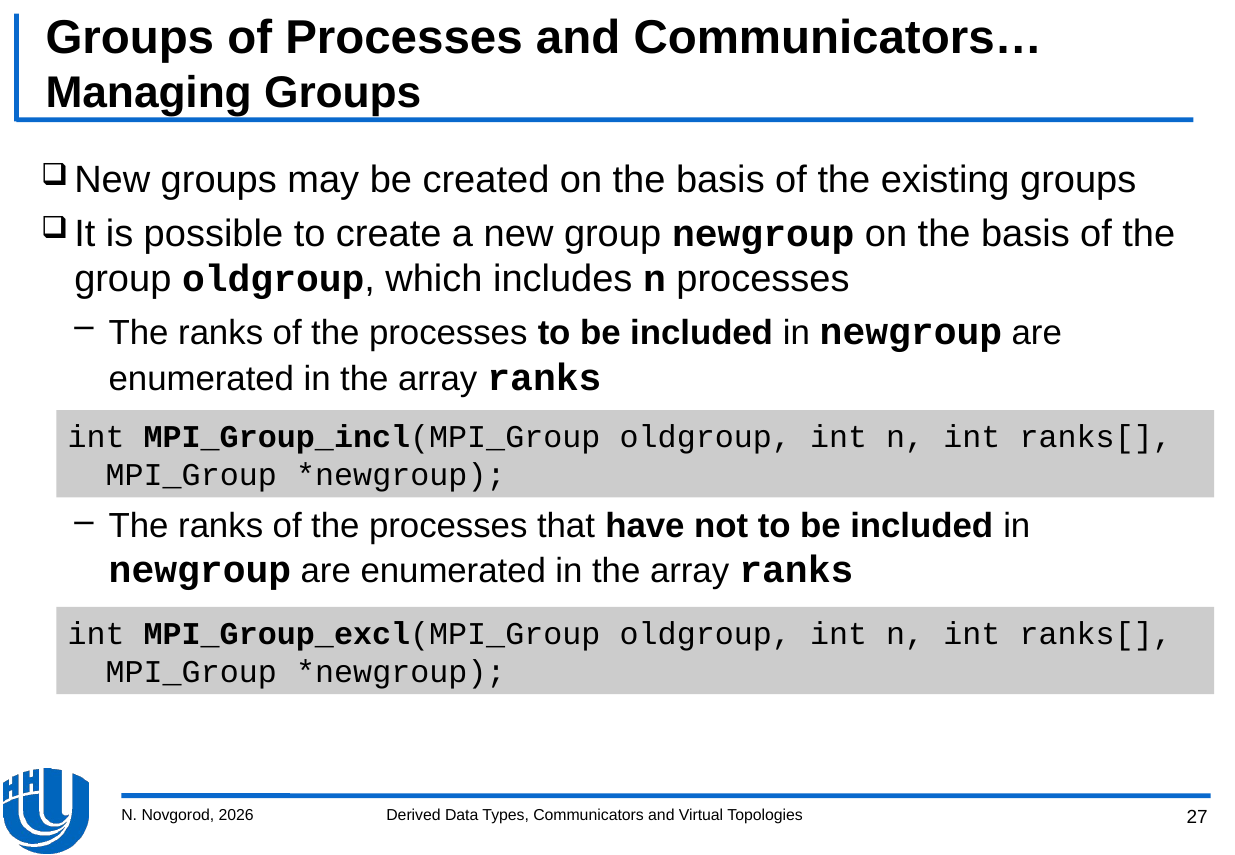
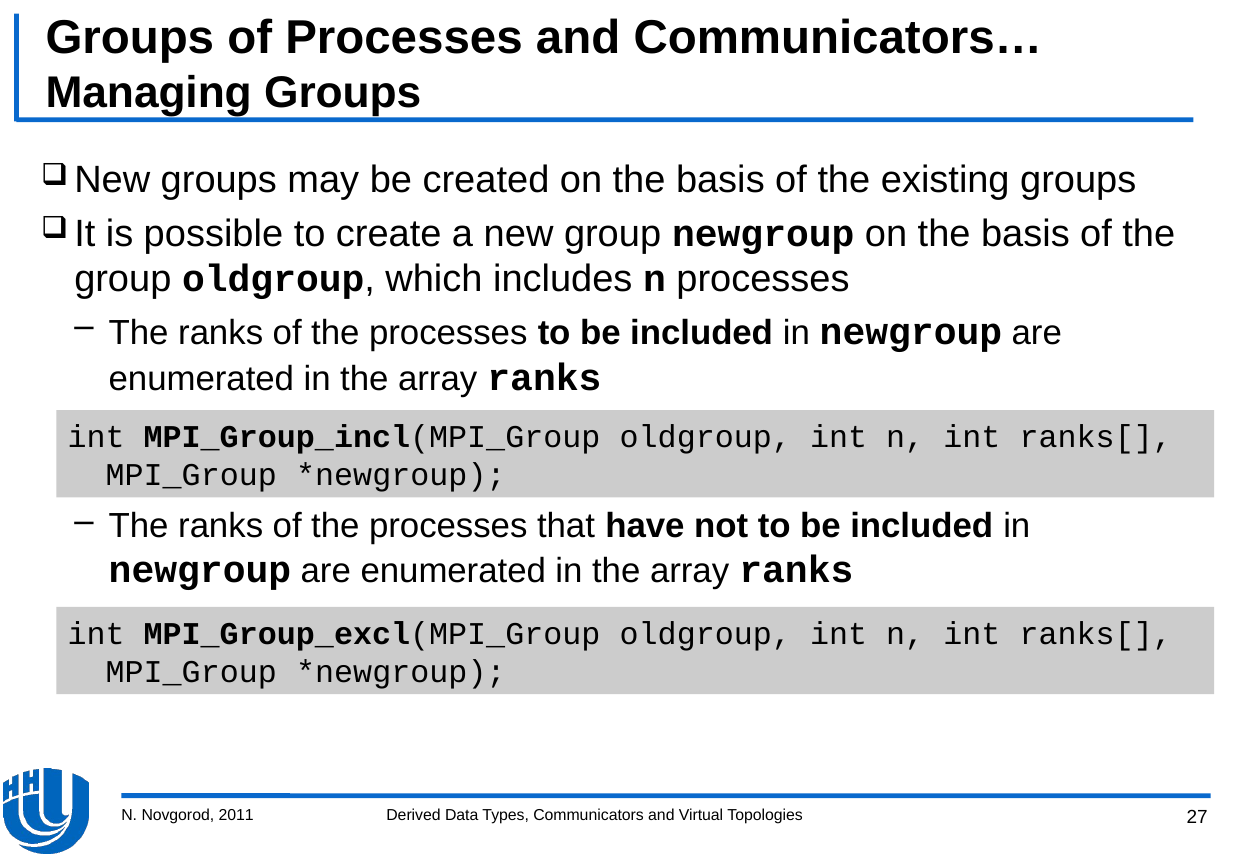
2026: 2026 -> 2011 (236, 815)
